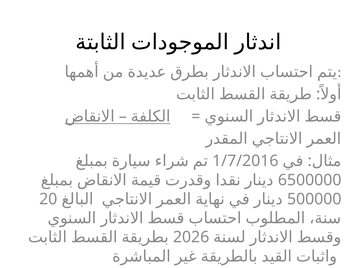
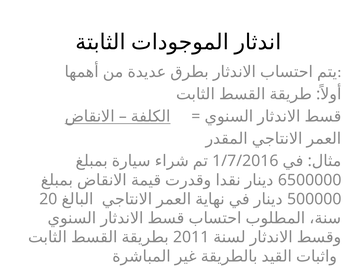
2026: 2026 -> 2011 (191, 237)
